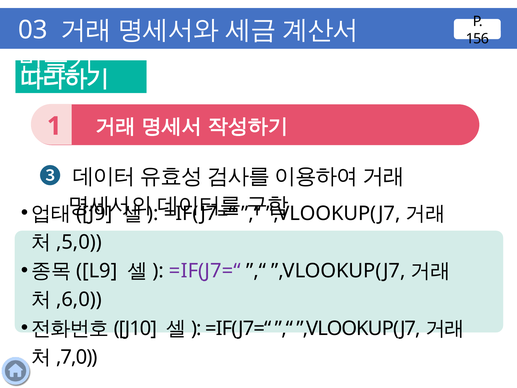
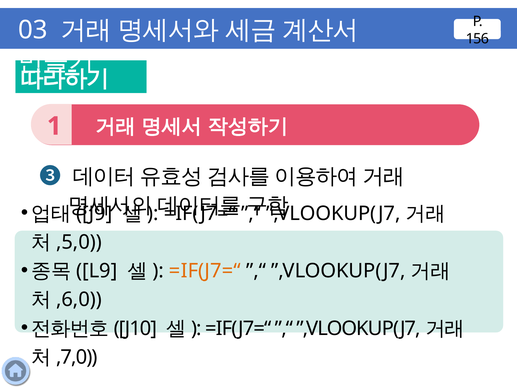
=IF(J7=“ colour: purple -> orange (205, 271)
